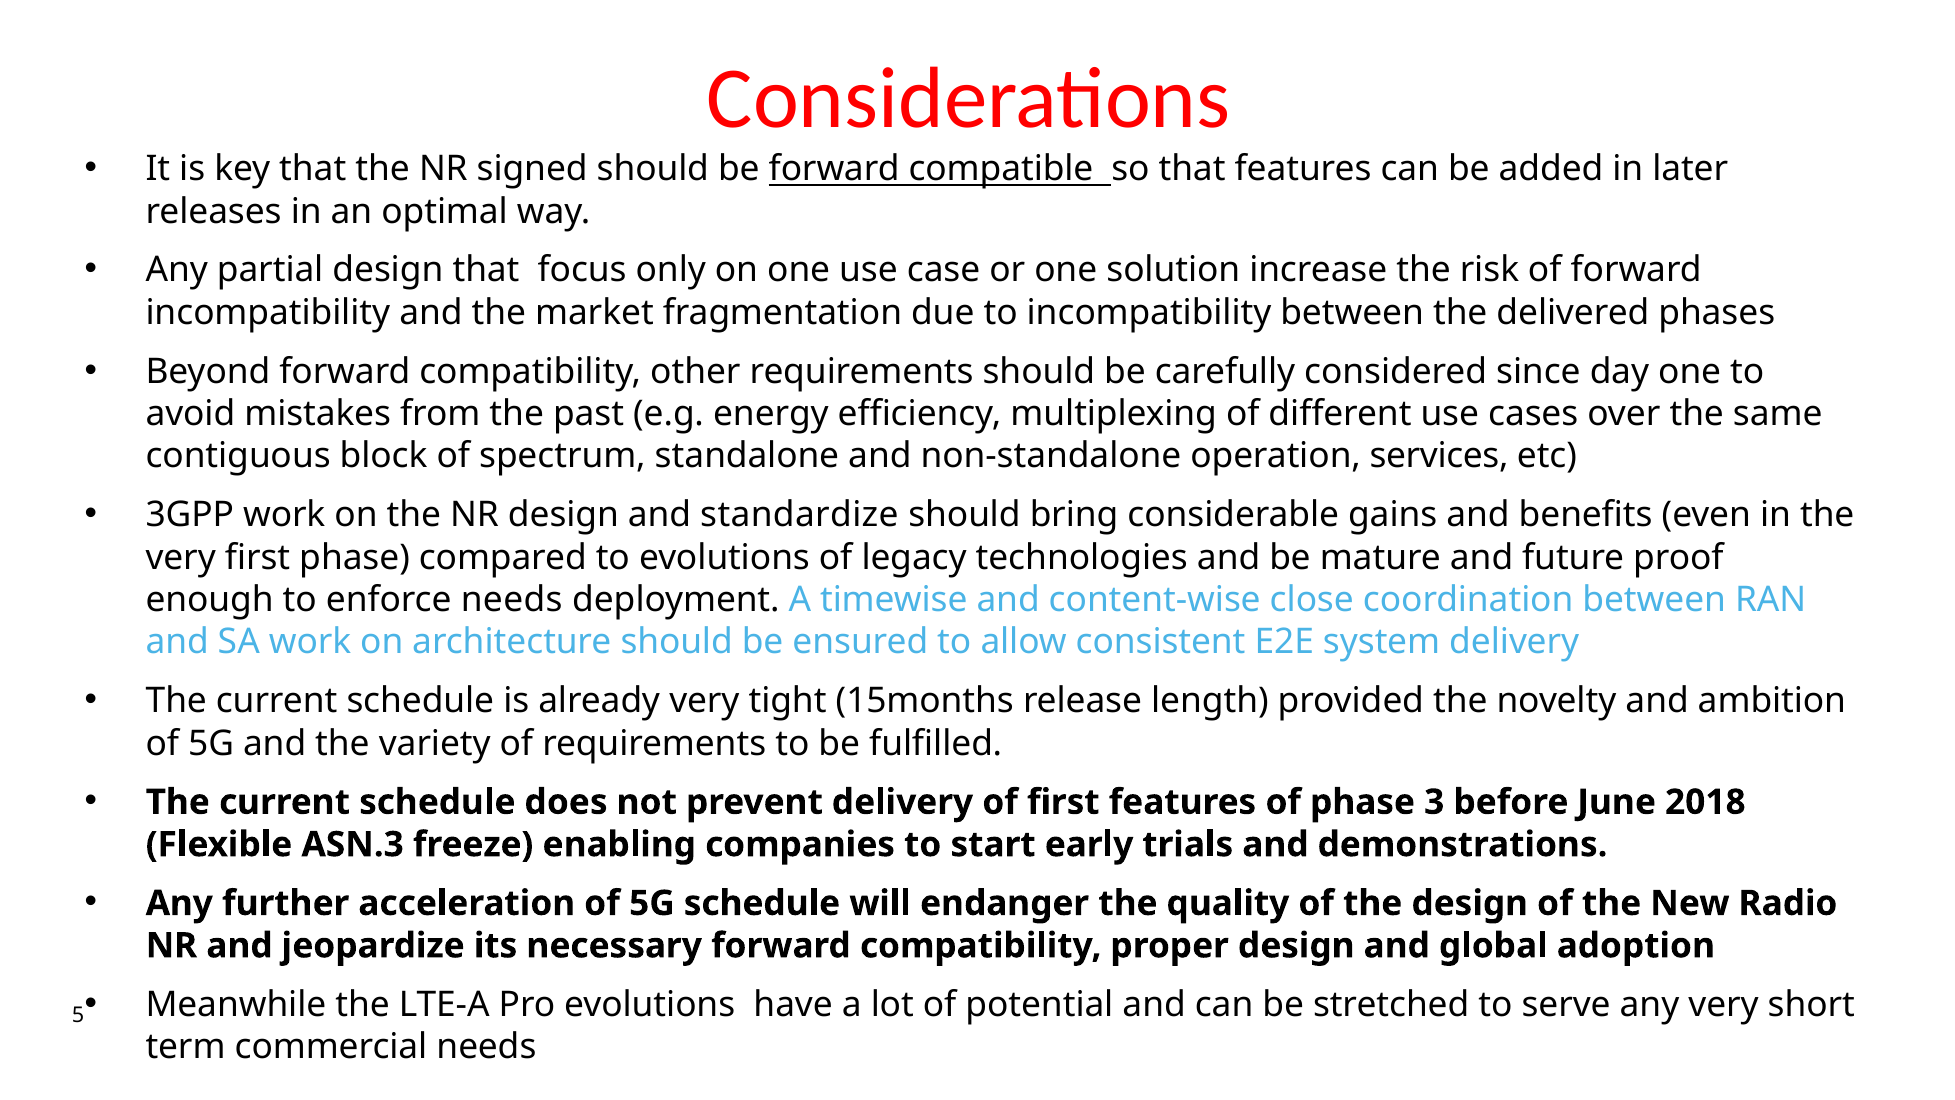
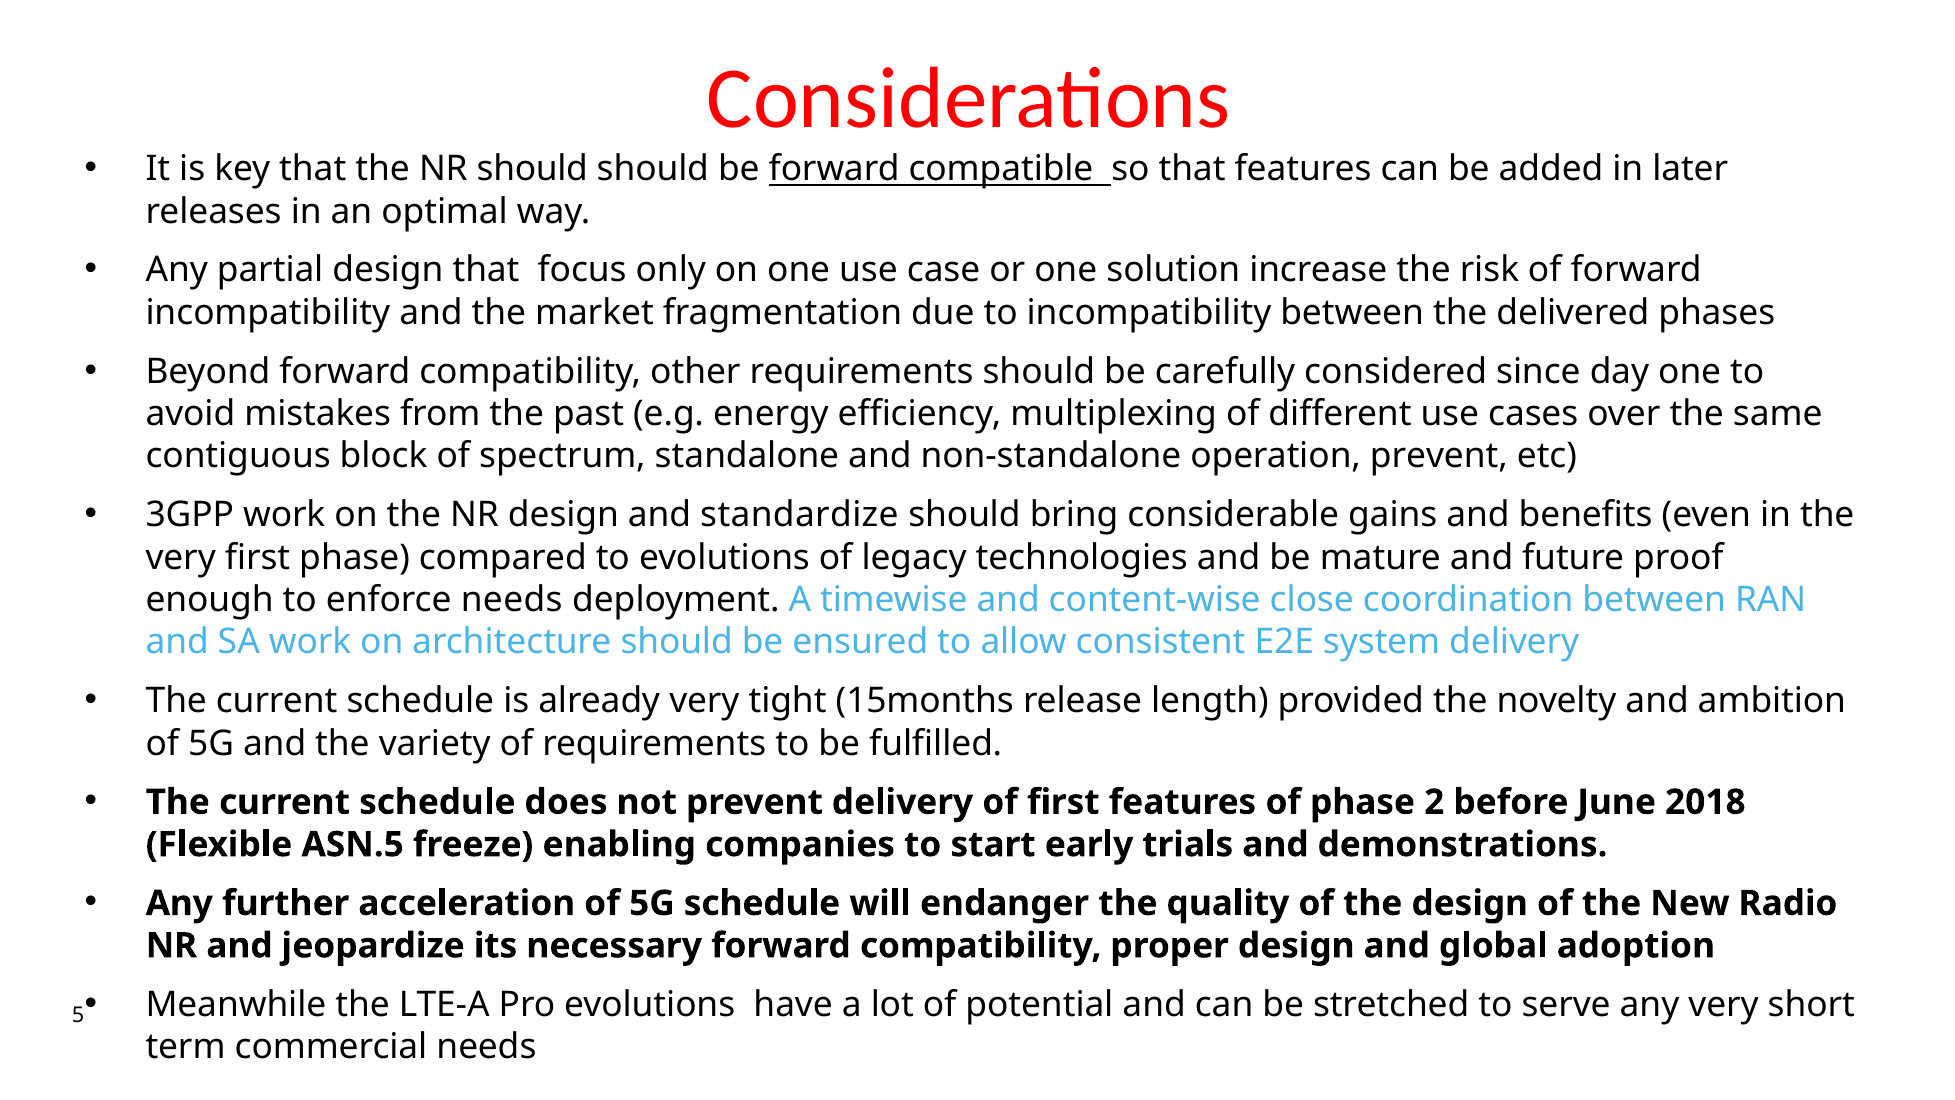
NR signed: signed -> should (532, 169)
operation services: services -> prevent (1439, 456)
3: 3 -> 2 (1434, 802)
ASN.3: ASN.3 -> ASN.5 (353, 844)
